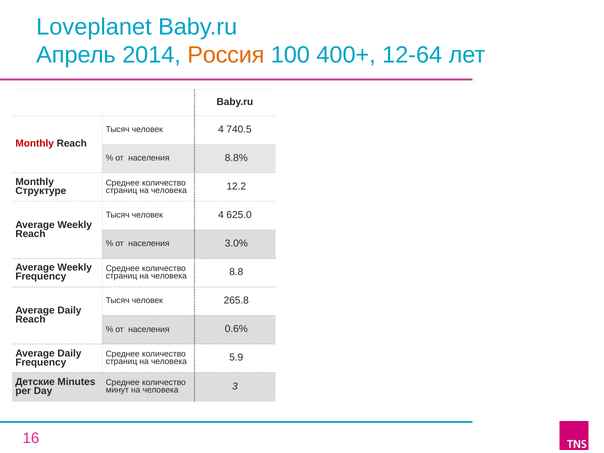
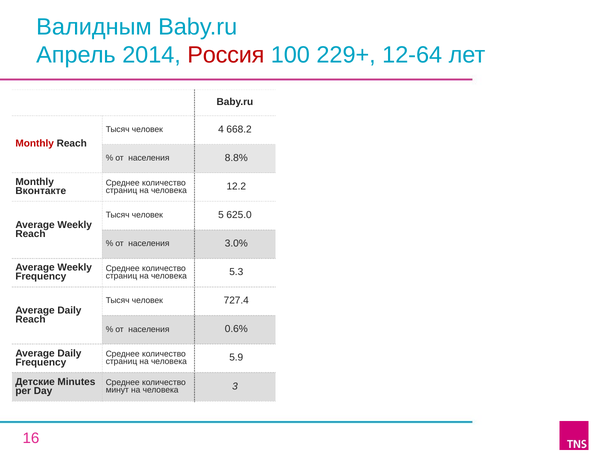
Loveplanet: Loveplanet -> Валидным (94, 27)
Россия colour: orange -> red (226, 55)
400+: 400+ -> 229+ (346, 55)
740.5: 740.5 -> 668.2 (239, 129)
Структуре: Структуре -> Вконтакте (41, 191)
4: 4 -> 5 (221, 215)
8.8: 8.8 -> 5.3 (236, 272)
265.8: 265.8 -> 727.4 (236, 301)
